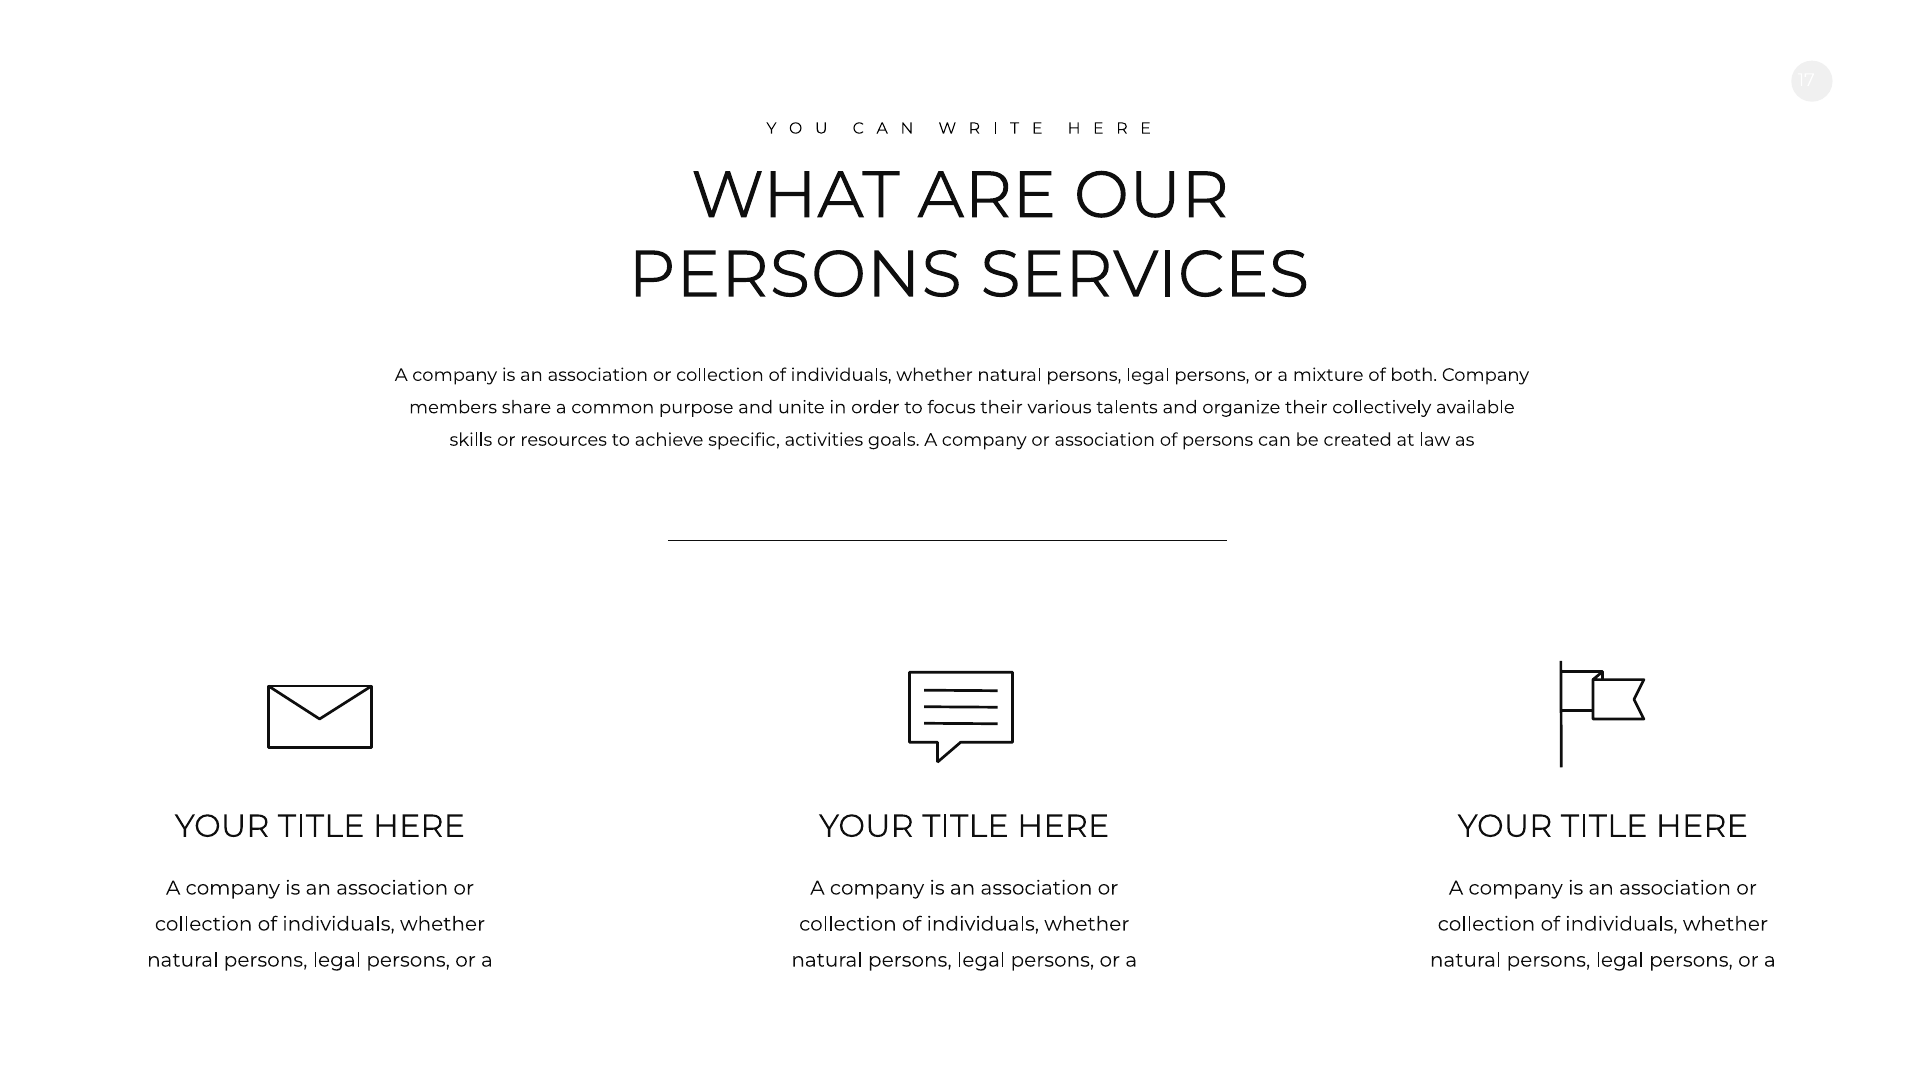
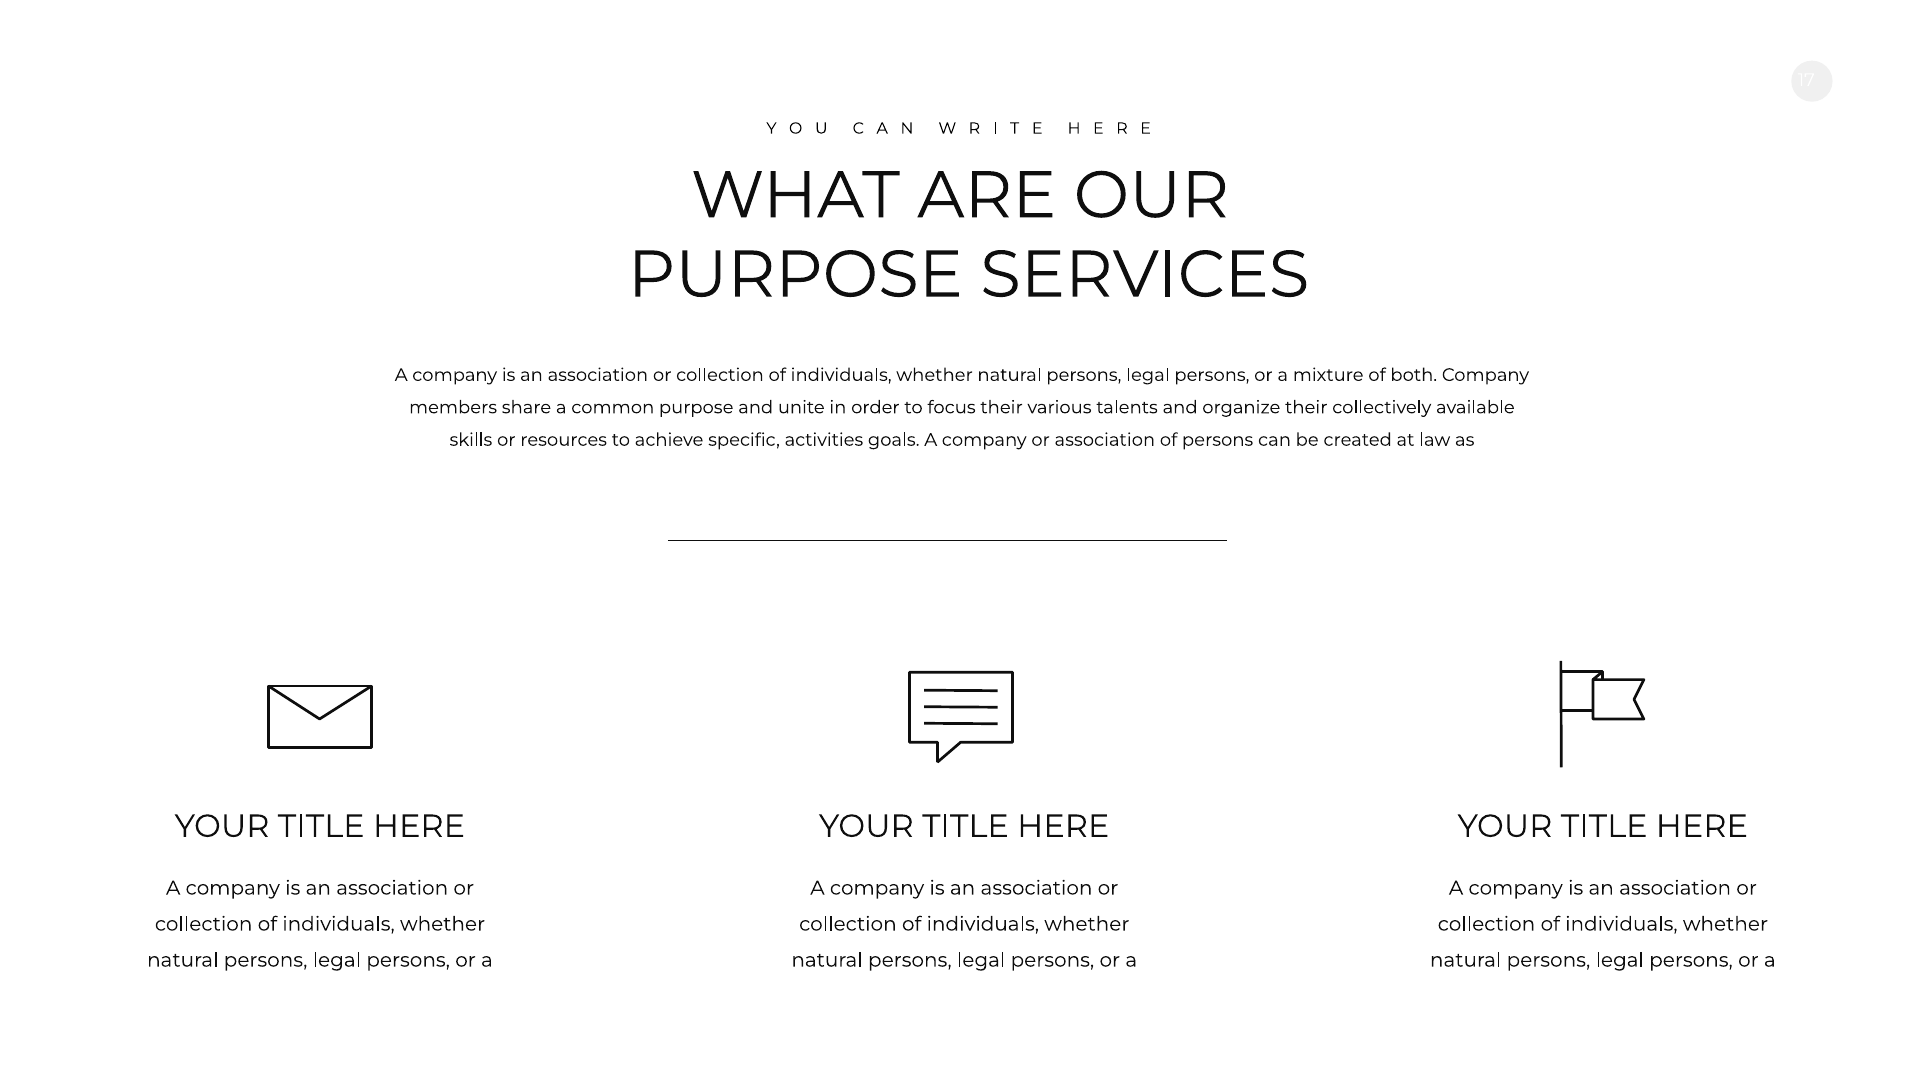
PERSONS: PERSONS -> PURPOSE (795, 275)
